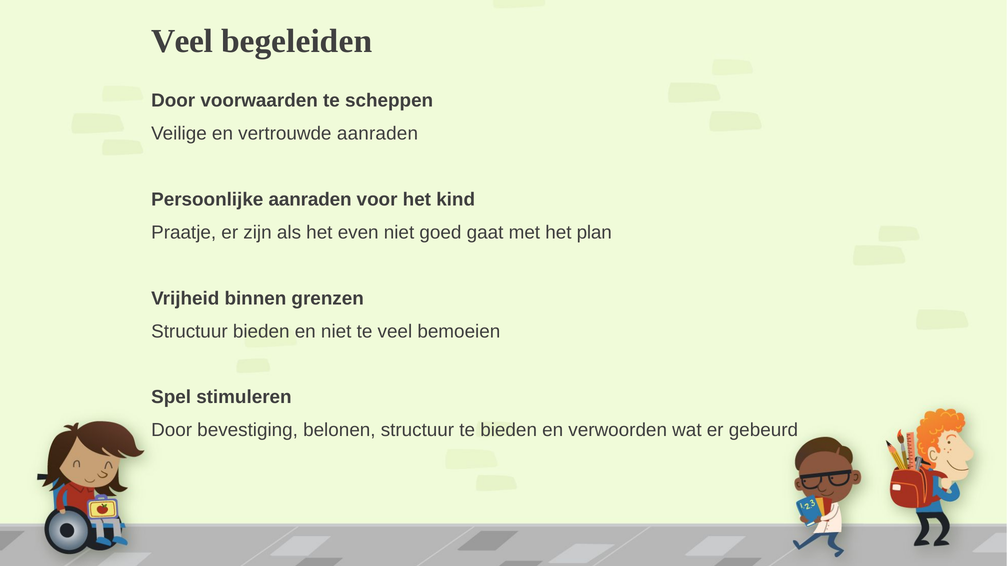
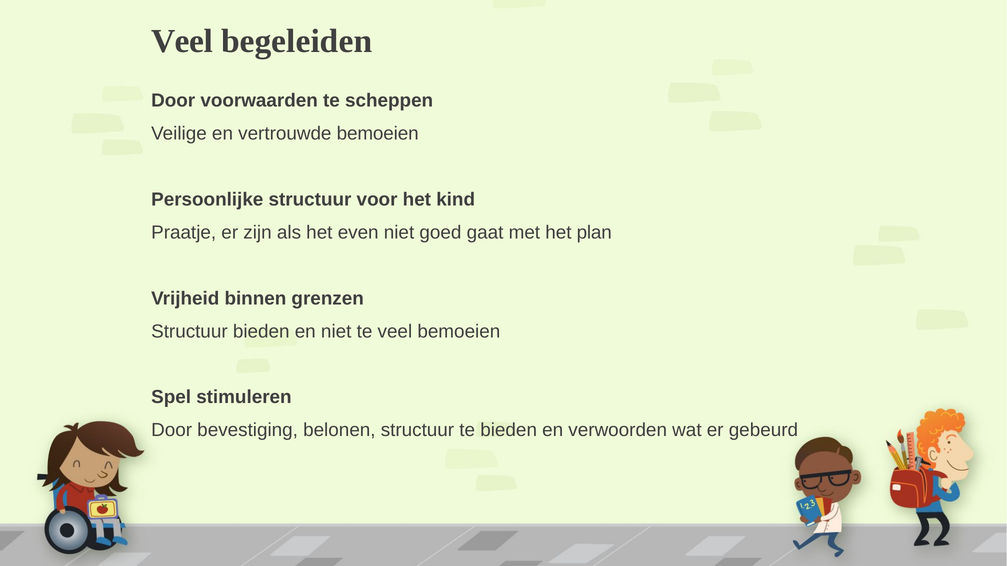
vertrouwde aanraden: aanraden -> bemoeien (378, 134)
Persoonlijke aanraden: aanraden -> structuur (310, 200)
